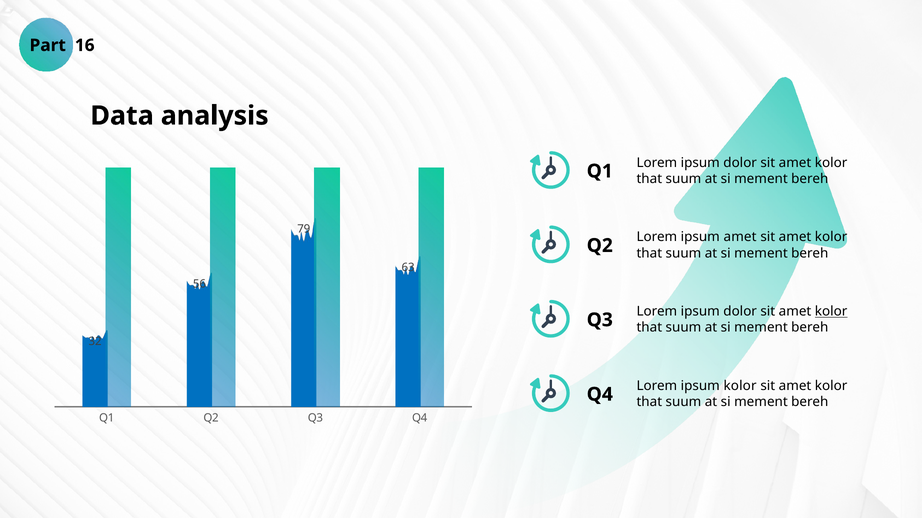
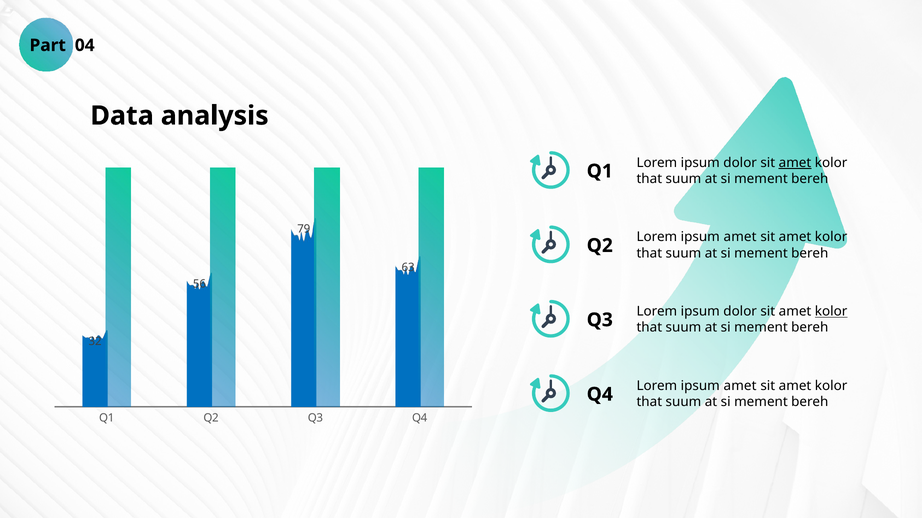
16: 16 -> 04 (85, 45)
amet underline: none -> present (795, 163)
kolor: kolor -> amet (740, 386)
